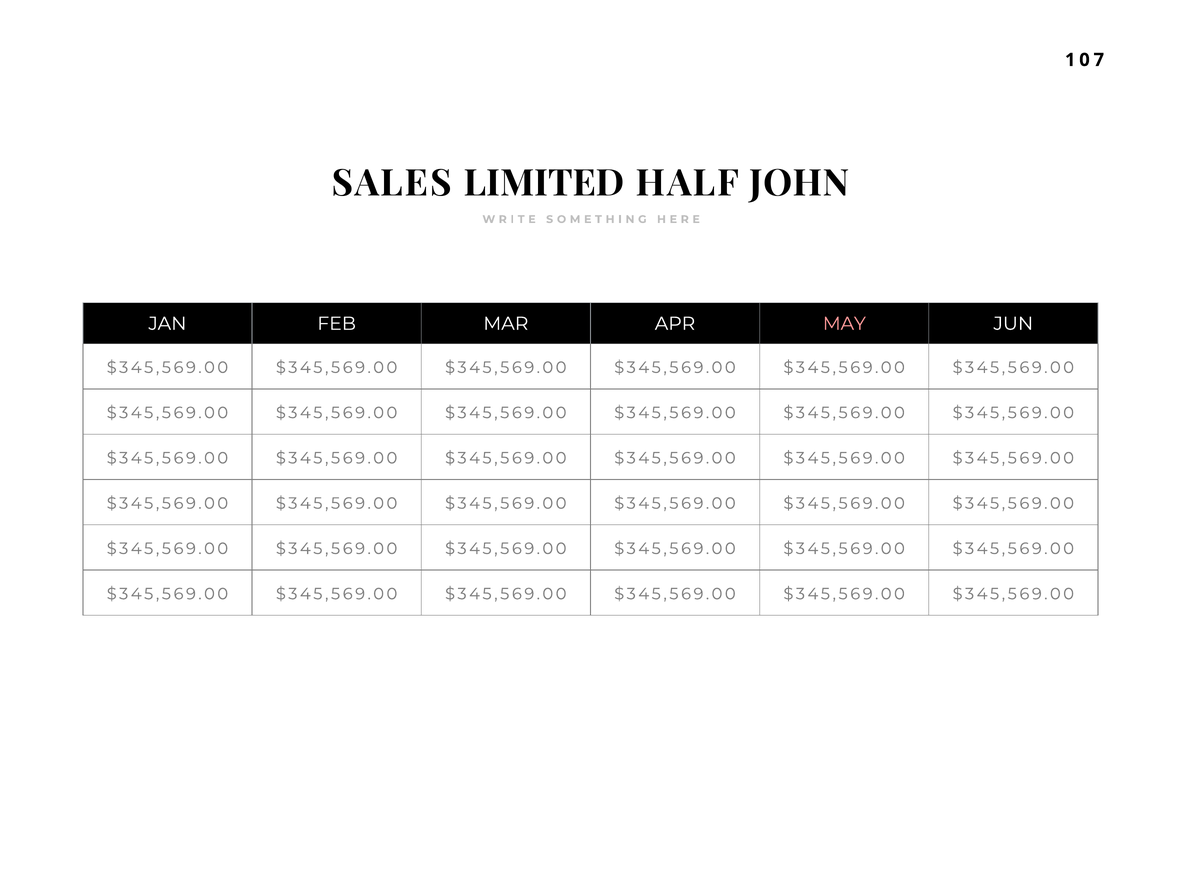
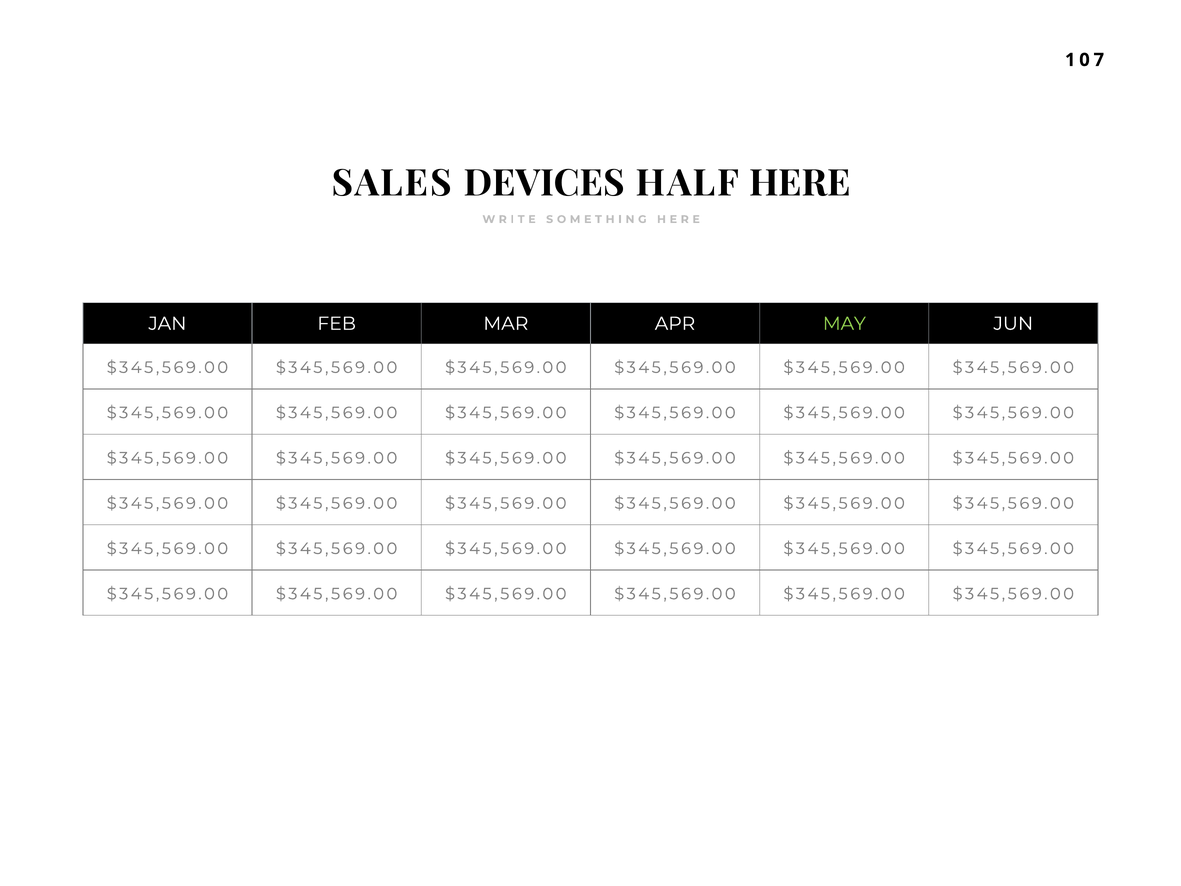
LIMITED: LIMITED -> DEVICES (544, 183)
JOHN: JOHN -> HERE (800, 183)
MAY colour: pink -> light green (844, 324)
